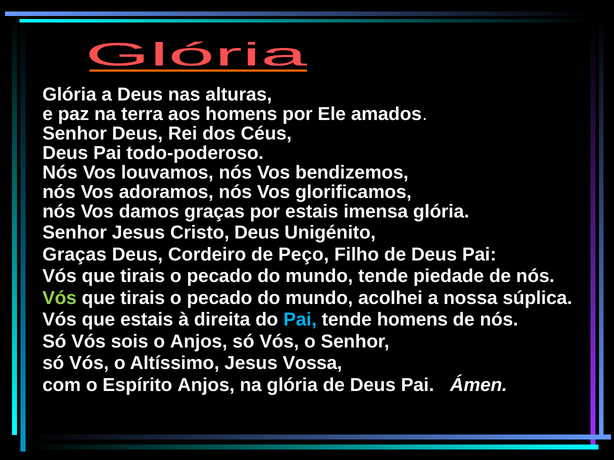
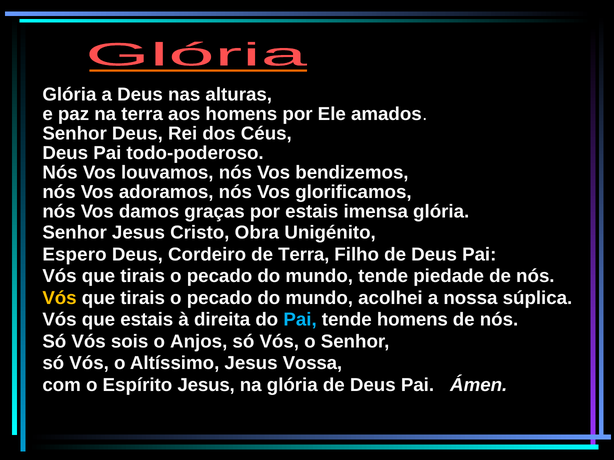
Cristo Deus: Deus -> Obra (257, 233)
Graças: Graças -> Espero (75, 255)
de Peço: Peço -> Terra (304, 255)
Vós colour: light green -> yellow (60, 298)
Espírito Anjos: Anjos -> Jesus (206, 385)
